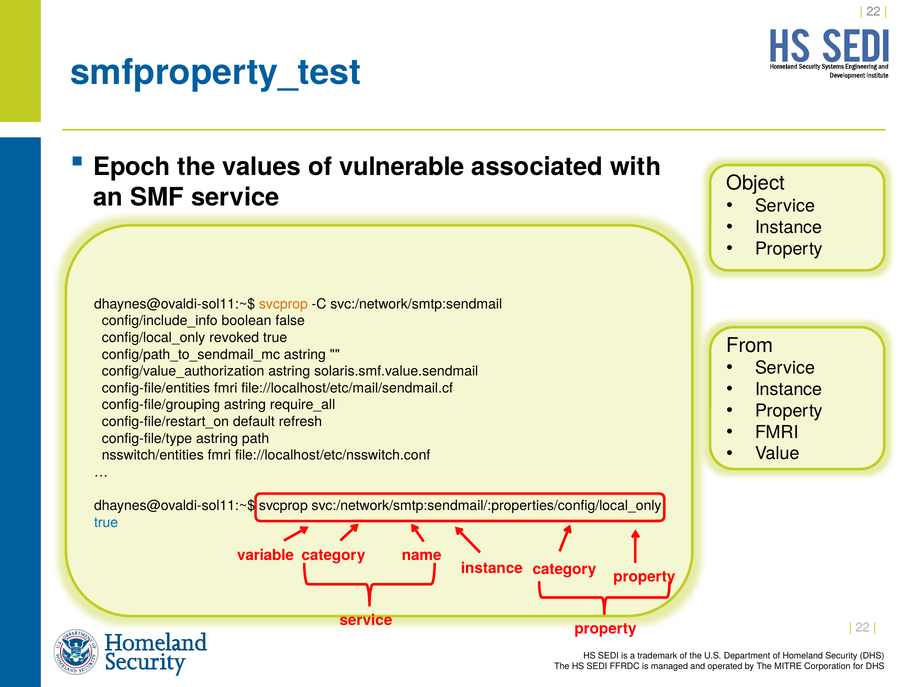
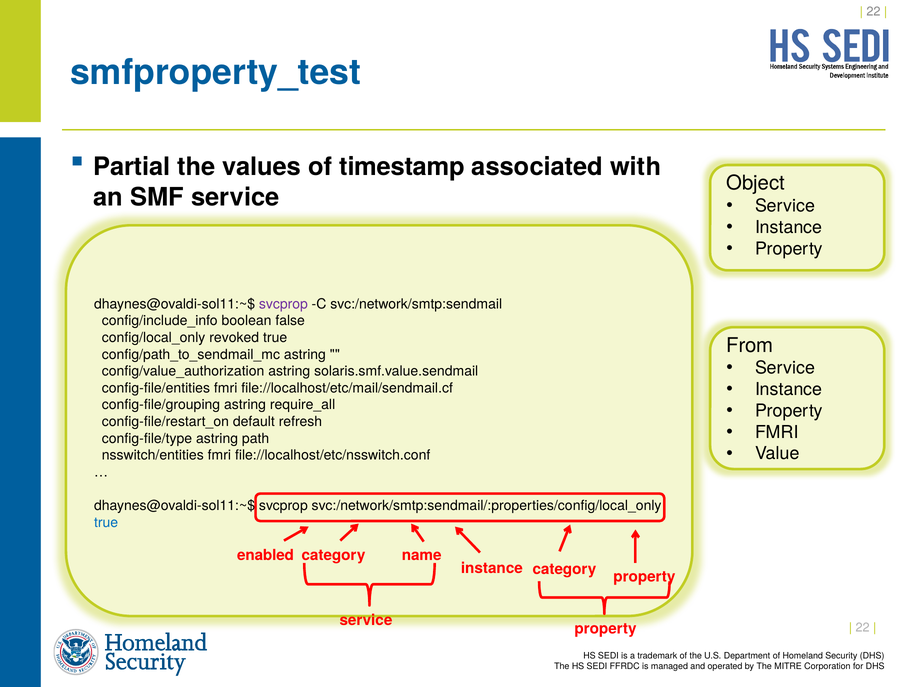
Epoch: Epoch -> Partial (132, 167)
vulnerable: vulnerable -> timestamp (402, 167)
svcprop colour: orange -> purple (283, 304)
variable: variable -> enabled (266, 555)
